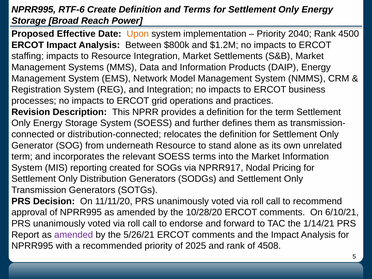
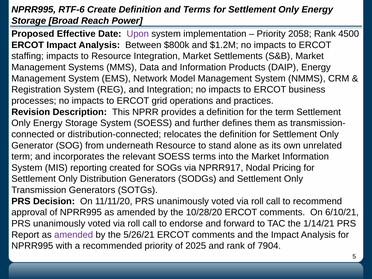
Upon colour: orange -> purple (138, 34)
2040: 2040 -> 2058 (300, 34)
4508: 4508 -> 7904 (269, 246)
